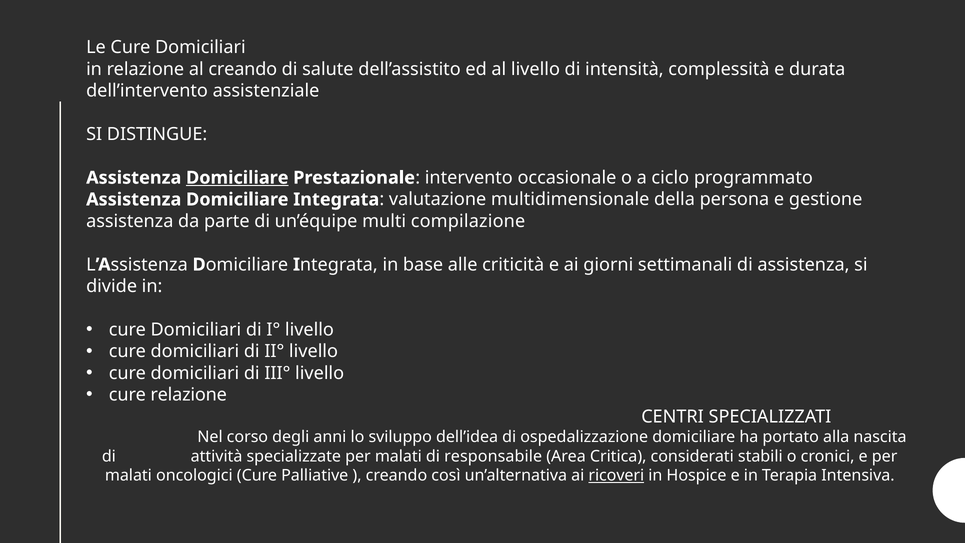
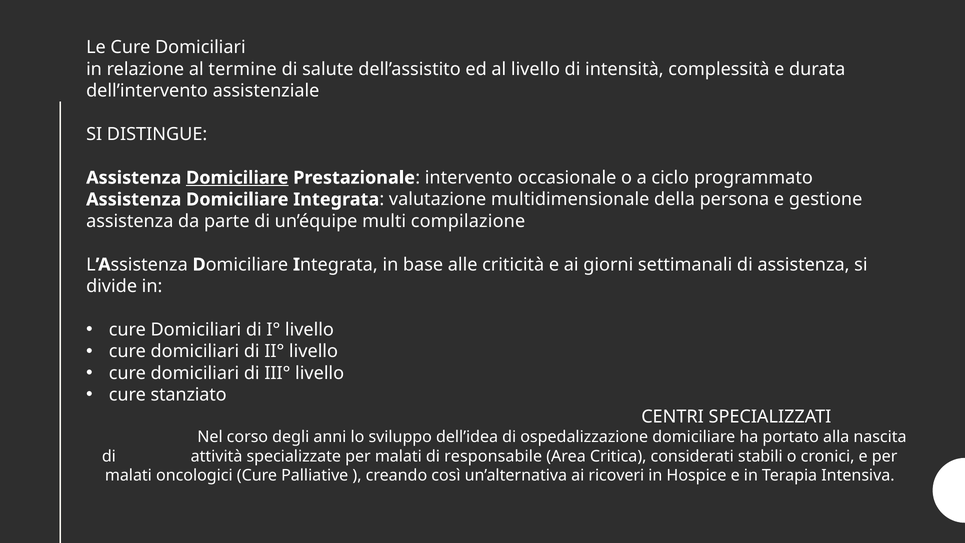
al creando: creando -> termine (243, 69)
cure relazione: relazione -> stanziato (189, 395)
ricoveri underline: present -> none (616, 475)
